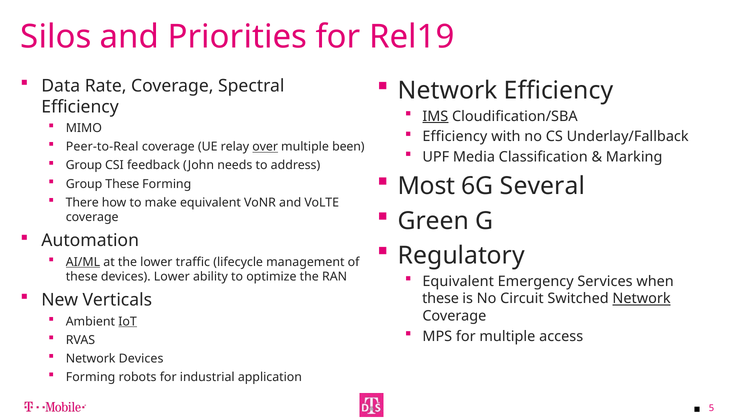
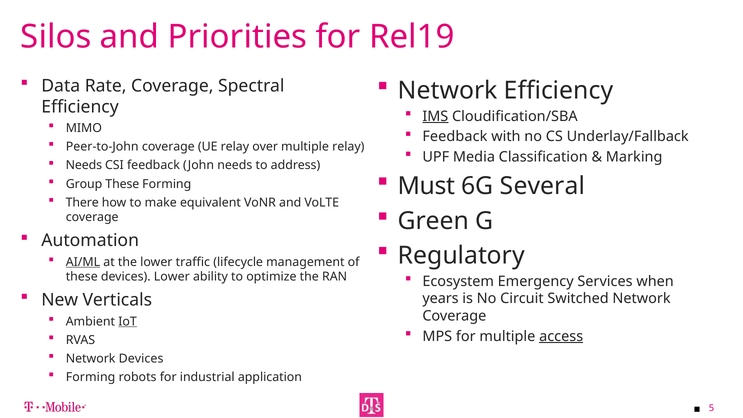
Efficiency: Efficiency -> Feedback (455, 137)
Peer-to-Real: Peer-to-Real -> Peer-to-John (102, 147)
over underline: present -> none (265, 147)
multiple been: been -> relay (348, 147)
Group: Group -> Needs (84, 165)
Most: Most -> Must (427, 186)
Equivalent: Equivalent -> Ecosystem (458, 281)
these: these -> years (441, 299)
Network underline: present -> none (642, 299)
access underline: none -> present (561, 336)
